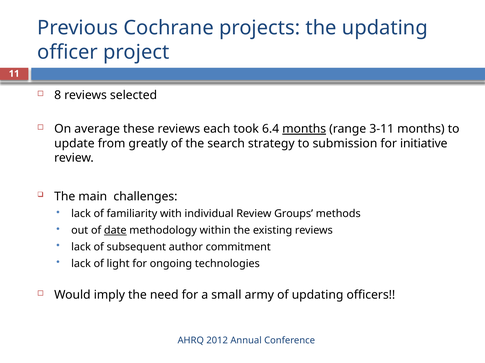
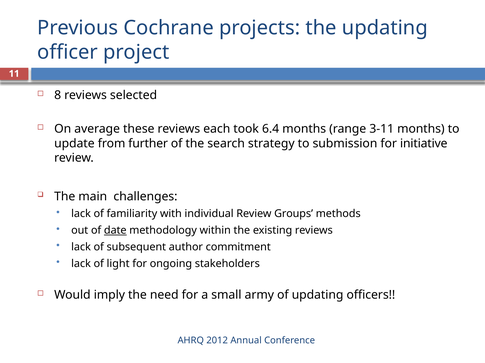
months underline: present -> none (304, 129)
greatly: greatly -> further (148, 144)
technologies: technologies -> stakeholders (227, 264)
